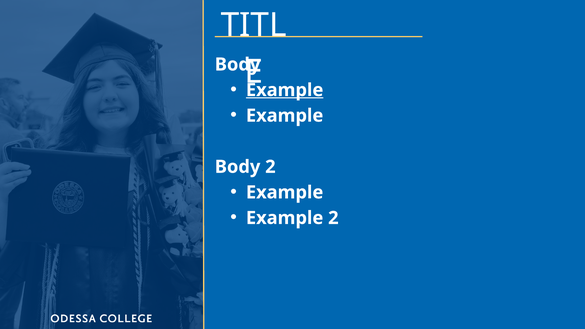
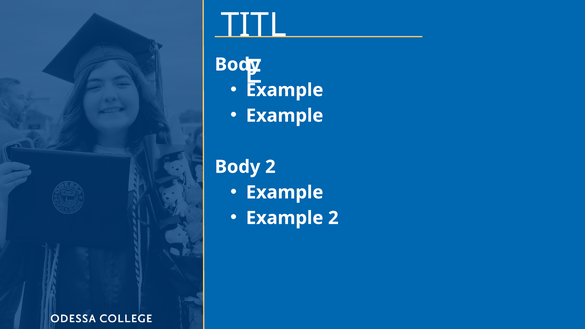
Example underline: present -> none (285, 90)
